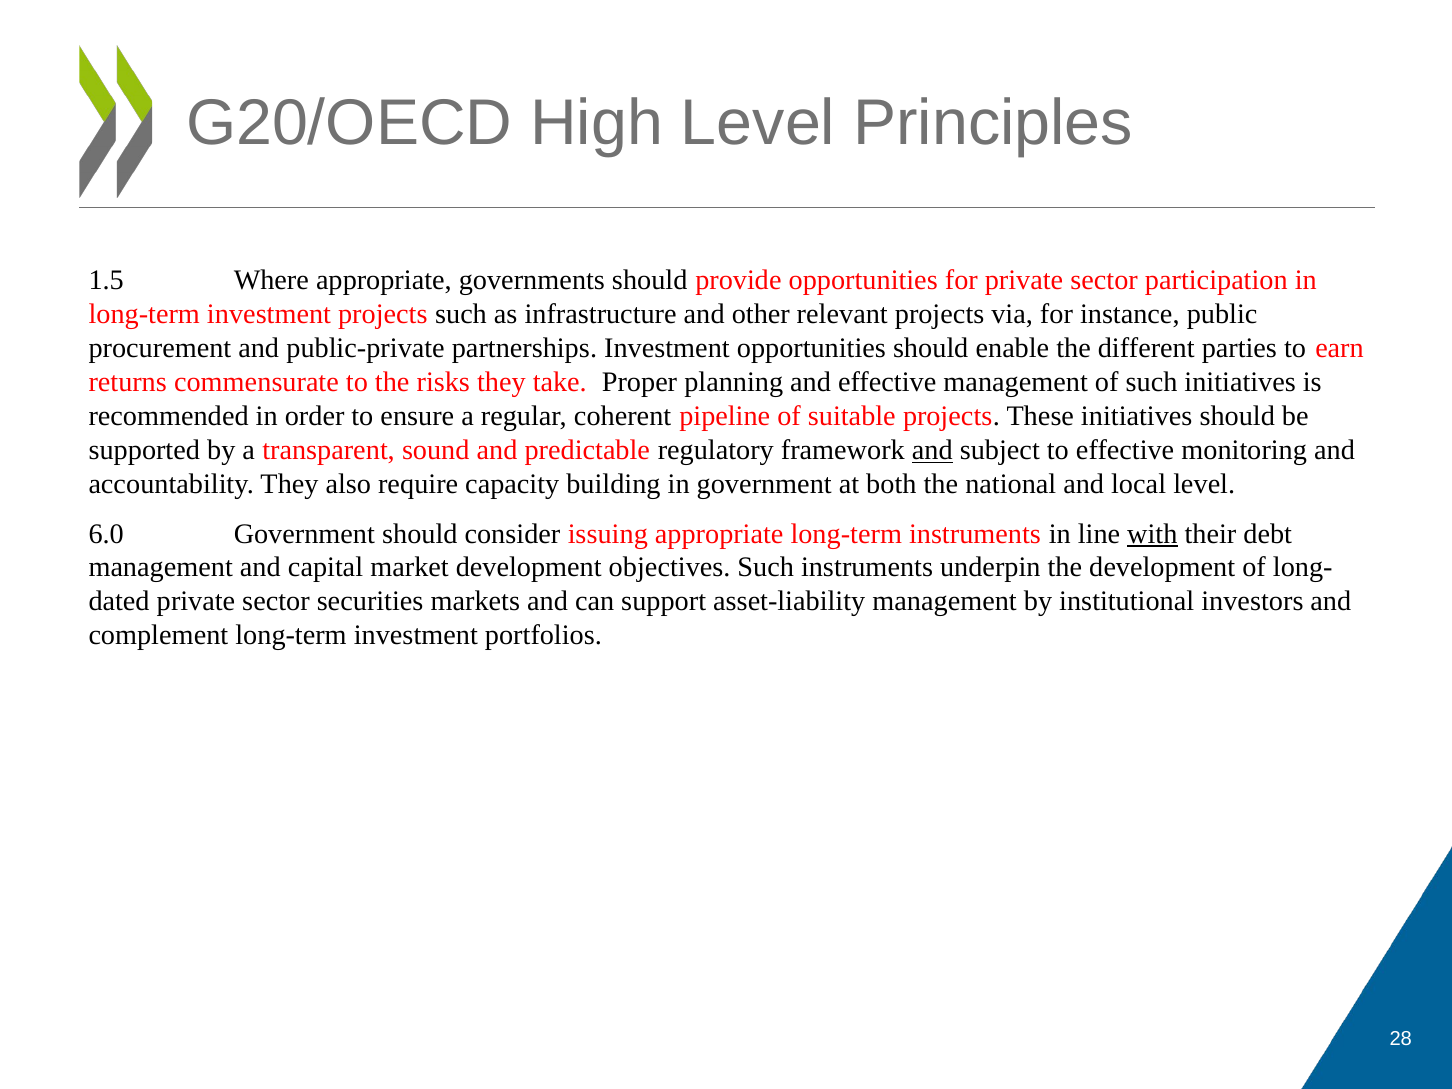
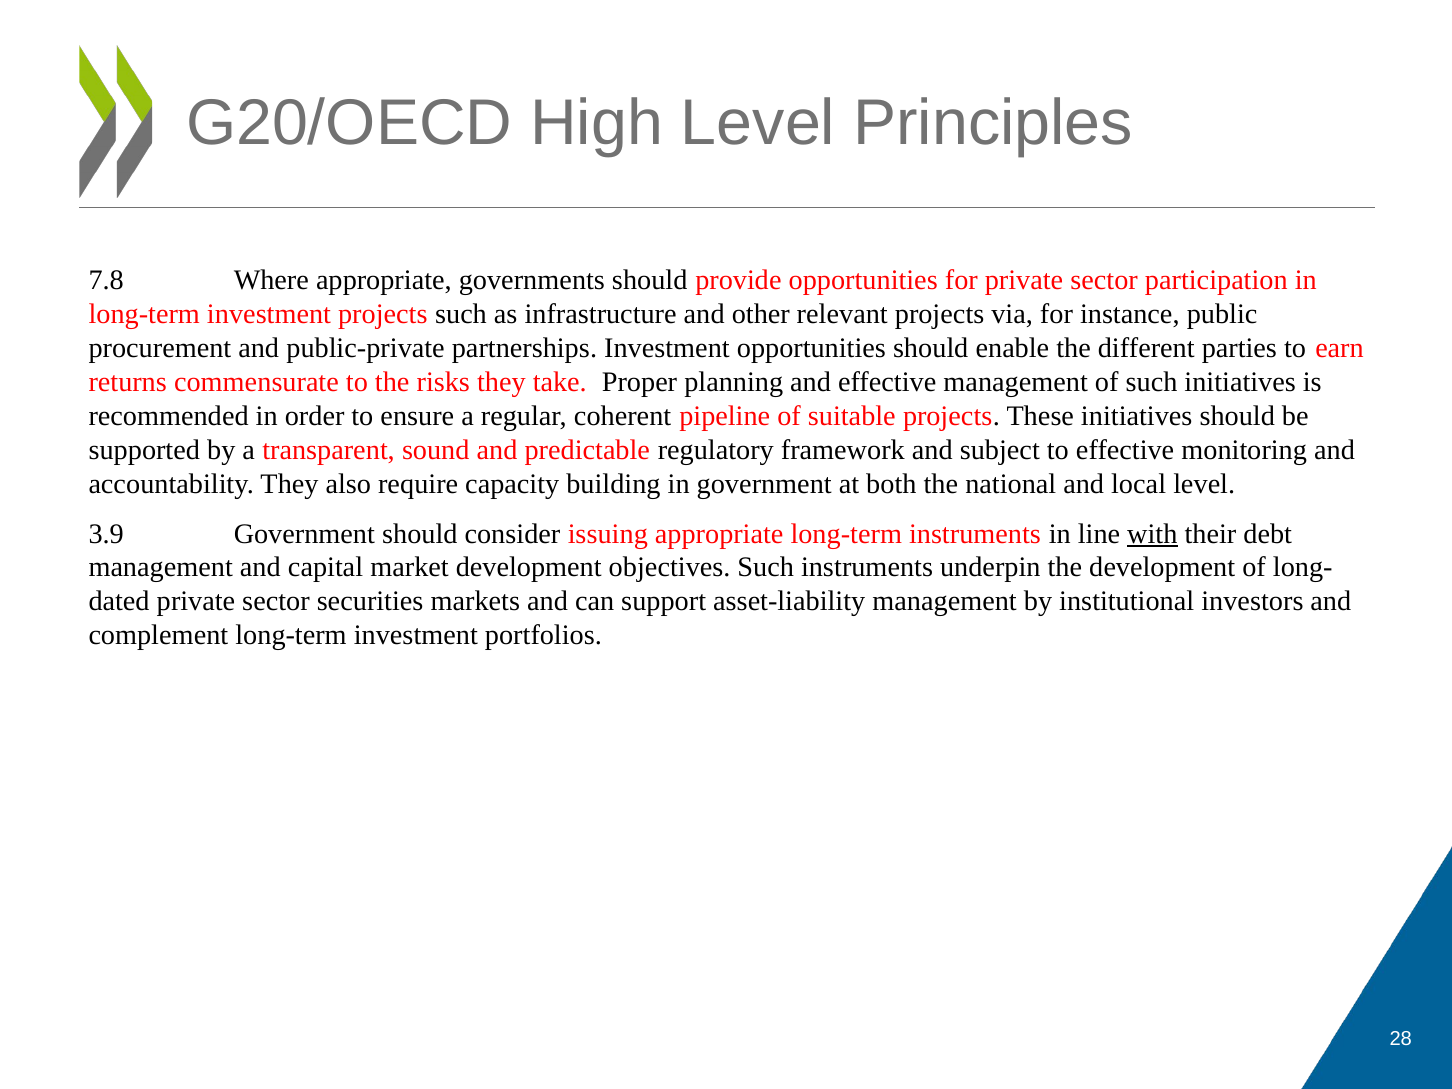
1.5: 1.5 -> 7.8 (106, 281)
and underline: present -> none (932, 450)
6.0: 6.0 -> 3.9 (106, 534)
